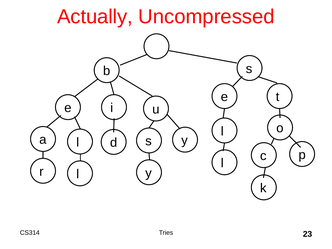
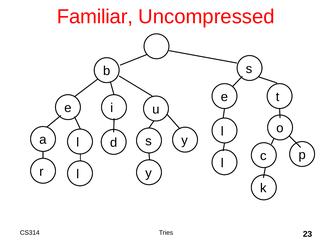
Actually: Actually -> Familiar (95, 17)
